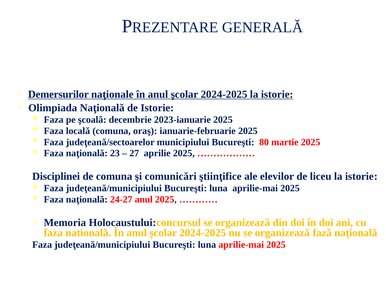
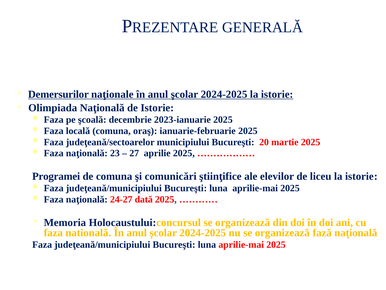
80: 80 -> 20 (264, 142)
Disciplinei: Disciplinei -> Programei (56, 176)
24-27 anul: anul -> dată (144, 199)
